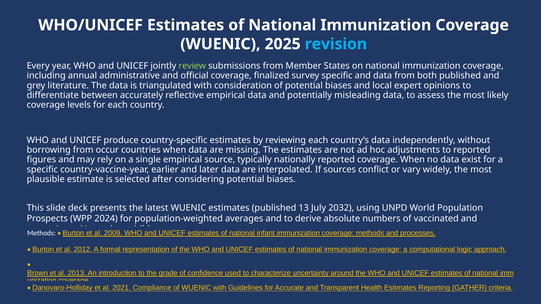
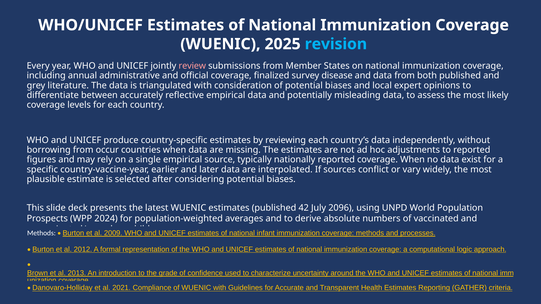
review colour: light green -> pink (192, 66)
survey specific: specific -> disease (337, 76)
13: 13 -> 42 (304, 208)
2032: 2032 -> 2096 (341, 208)
